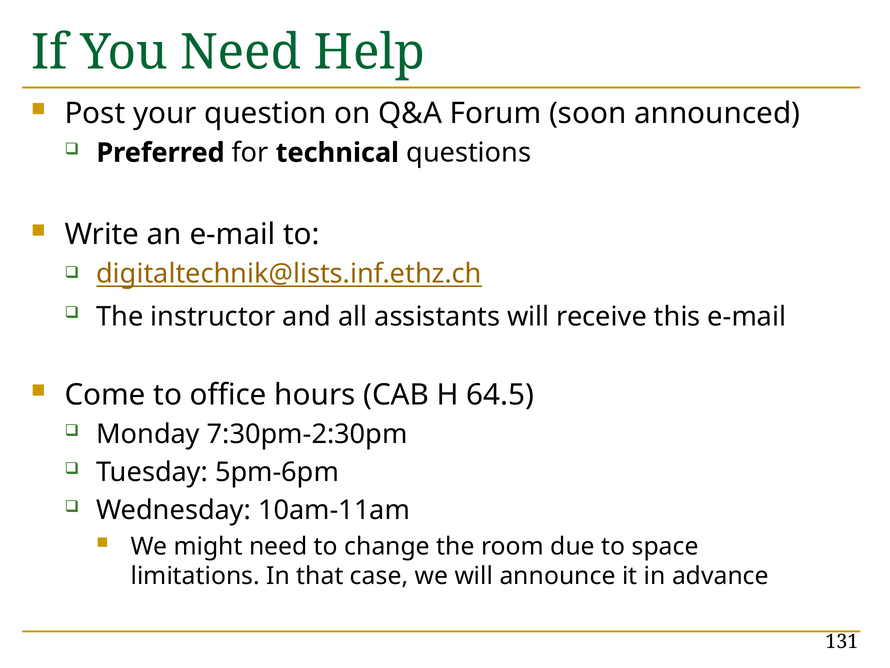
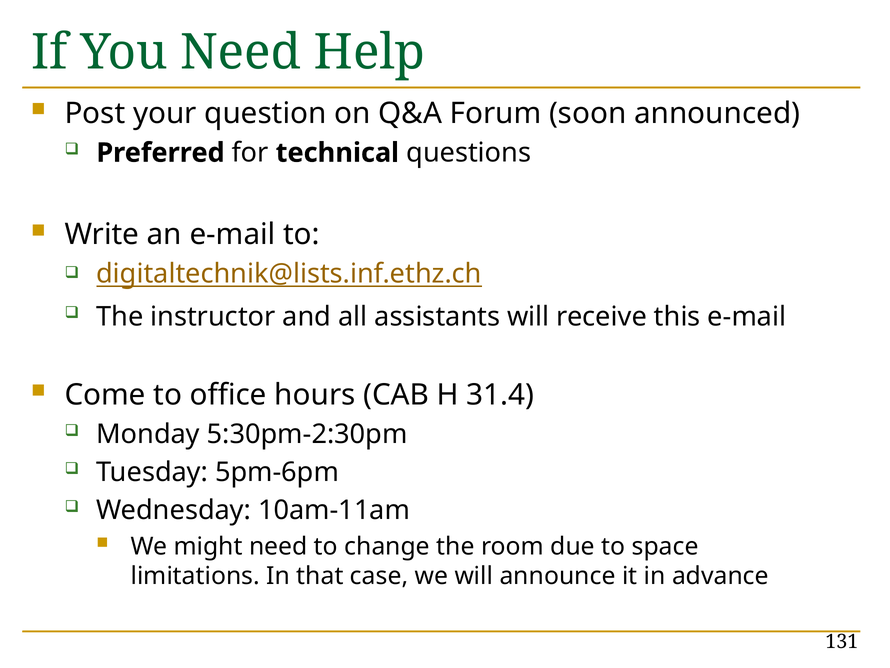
64.5: 64.5 -> 31.4 (500, 395)
7:30pm-2:30pm: 7:30pm-2:30pm -> 5:30pm-2:30pm (307, 434)
